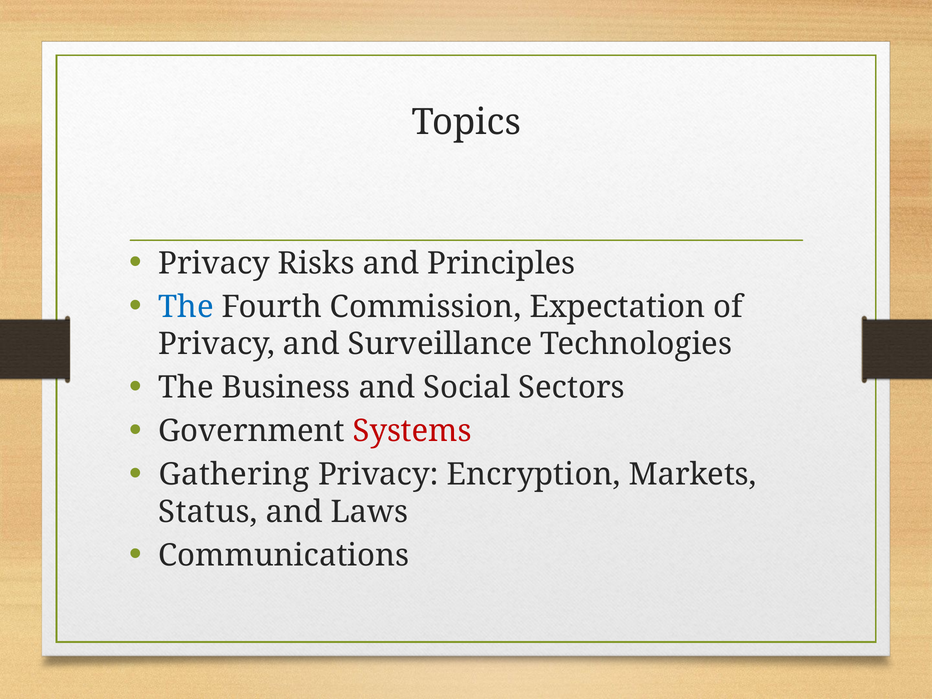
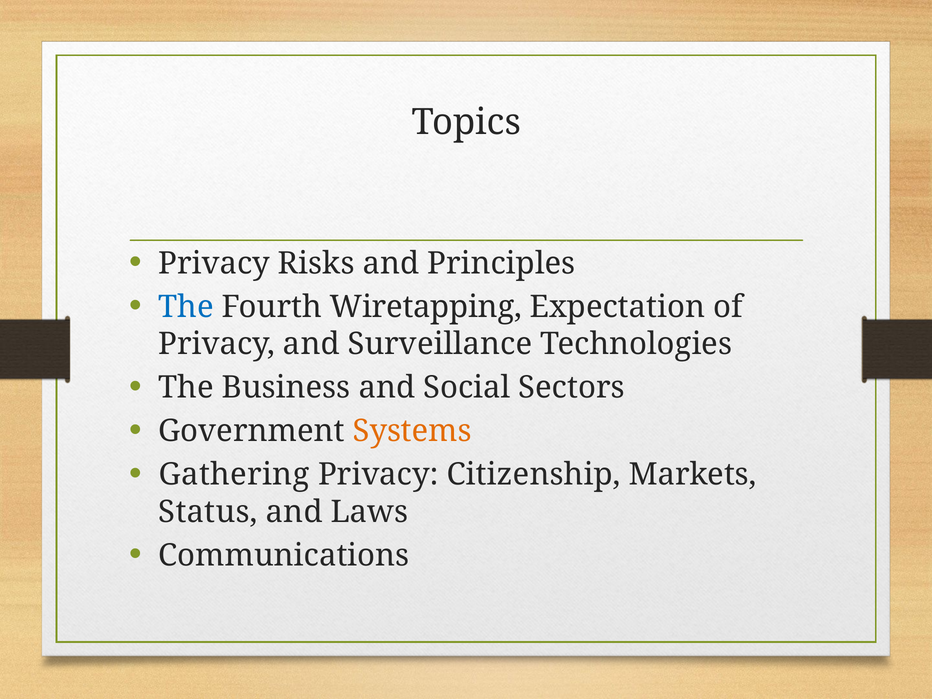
Commission: Commission -> Wiretapping (426, 307)
Systems colour: red -> orange (412, 431)
Encryption: Encryption -> Citizenship (534, 474)
